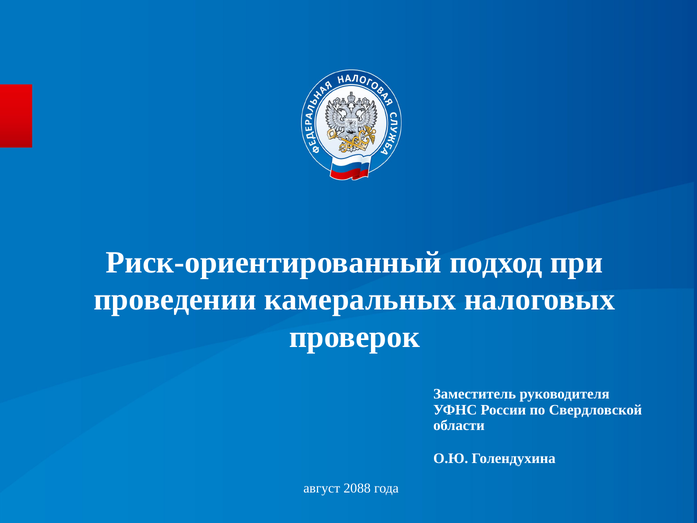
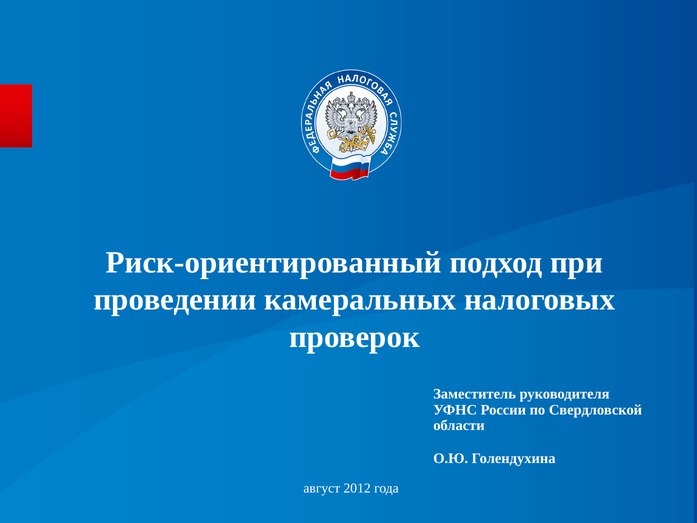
2088: 2088 -> 2012 (357, 488)
